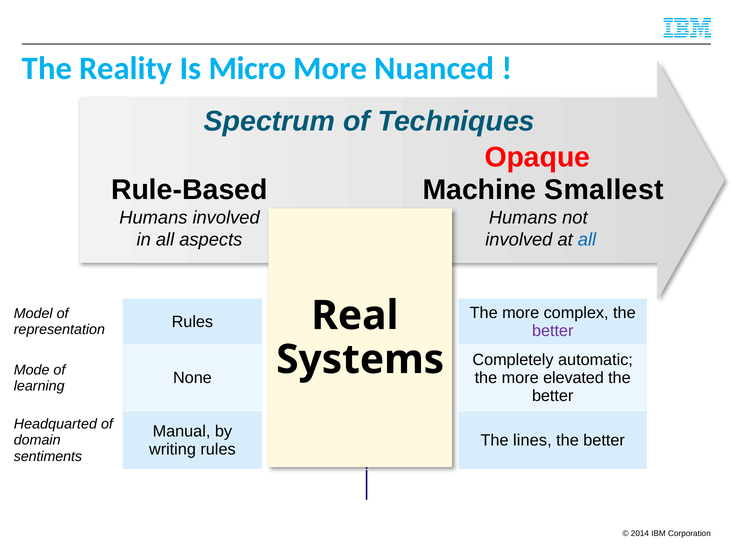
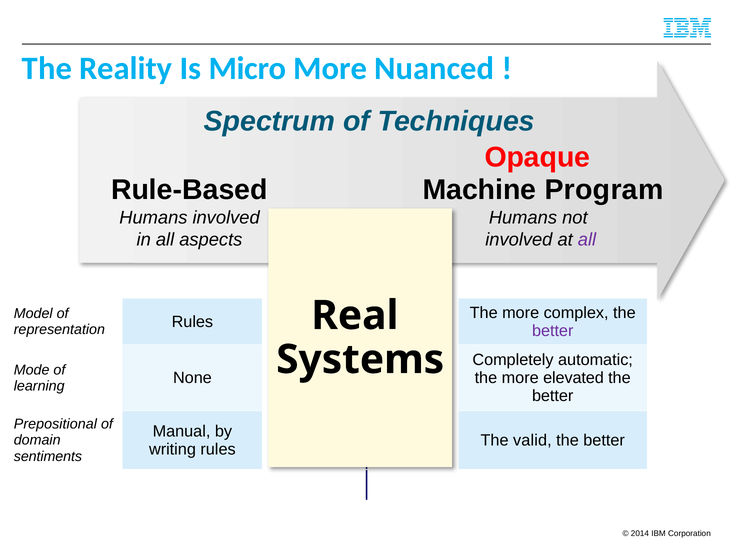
Smallest: Smallest -> Program (604, 190)
all colour: blue -> purple (587, 240)
Headquarted: Headquarted -> Prepositional (55, 424)
lines: lines -> valid (532, 440)
